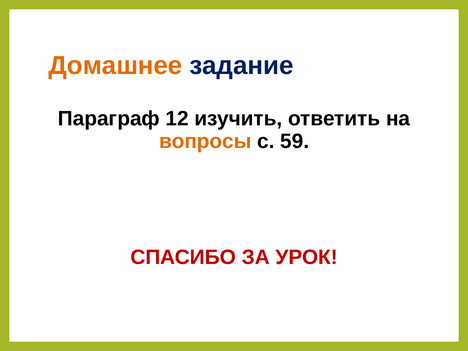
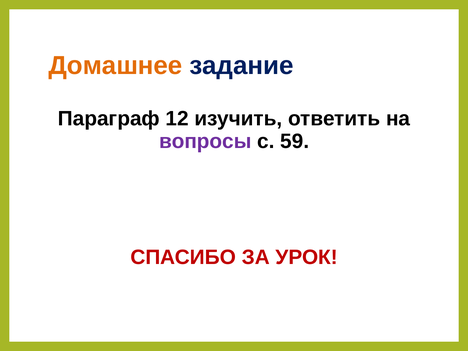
вопросы colour: orange -> purple (205, 141)
